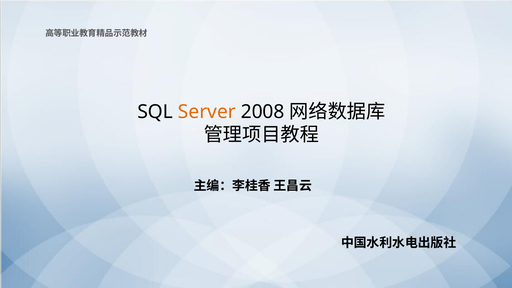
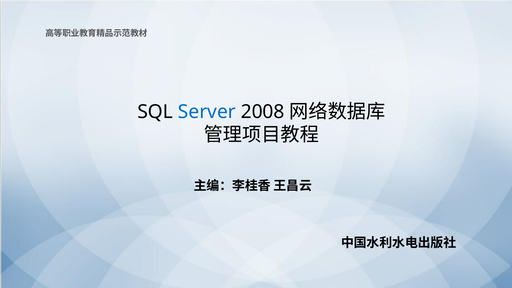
Server colour: orange -> blue (207, 112)
